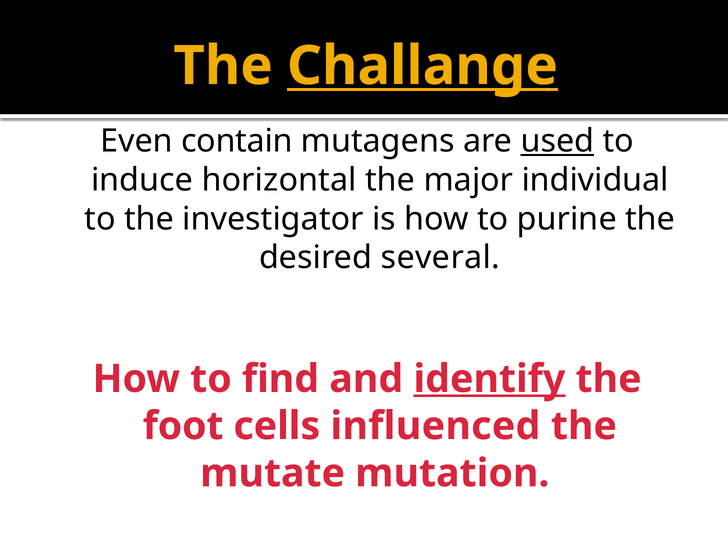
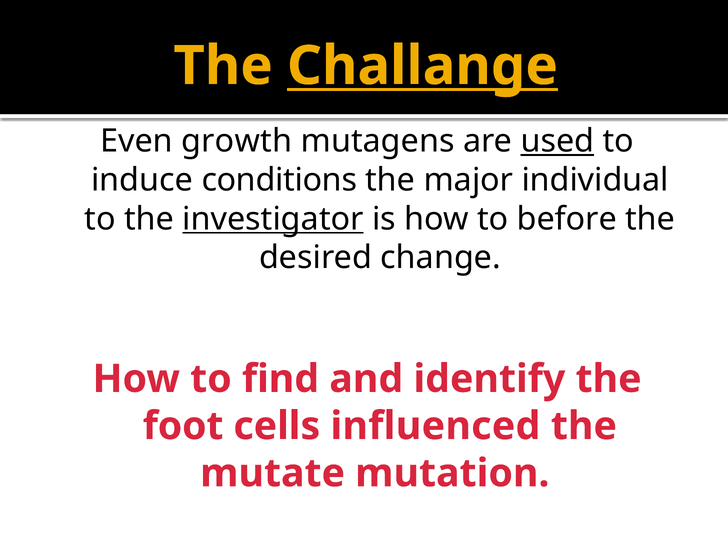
contain: contain -> growth (237, 141)
horizontal: horizontal -> conditions (279, 180)
investigator underline: none -> present (273, 219)
purine: purine -> before (567, 219)
several: several -> change (441, 258)
identify underline: present -> none (489, 379)
